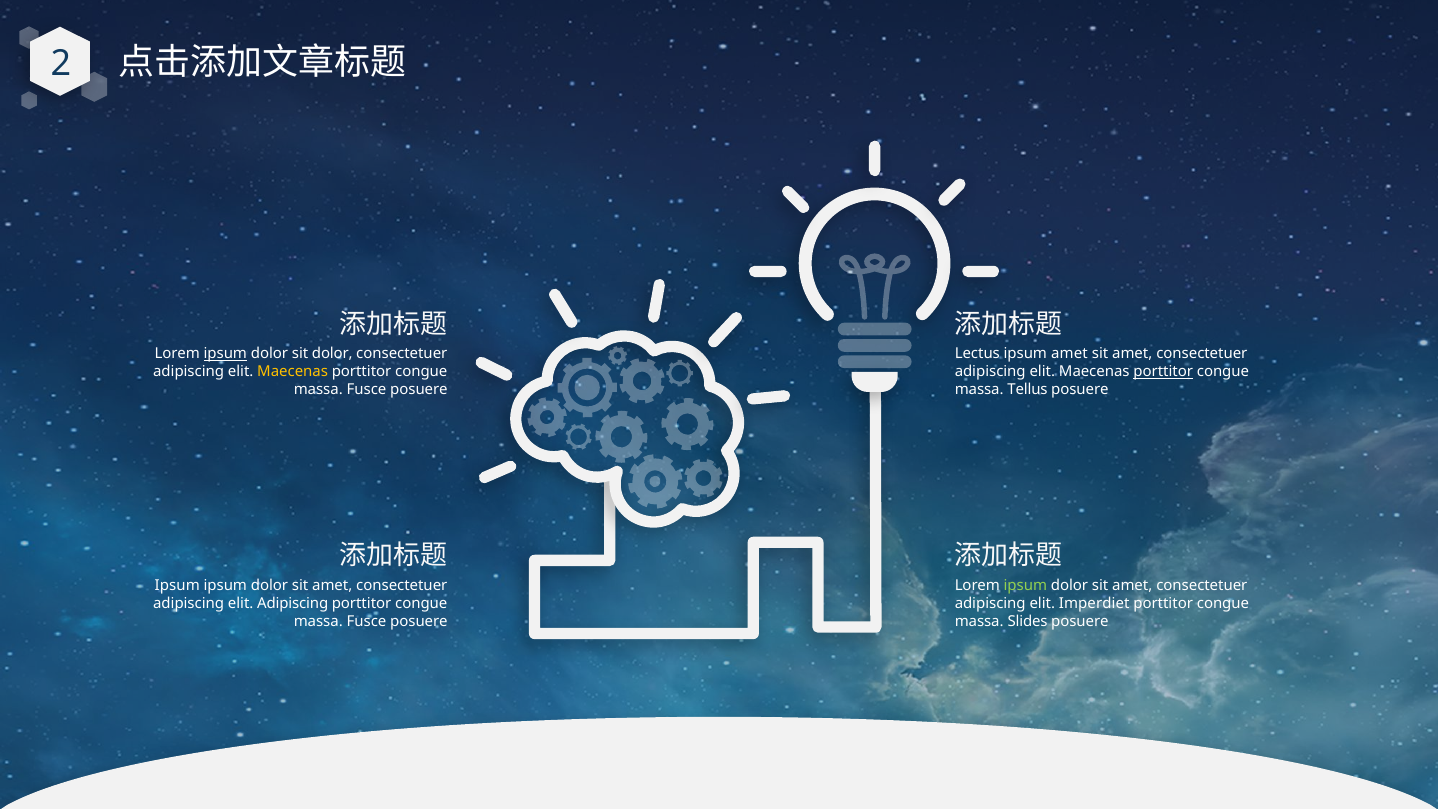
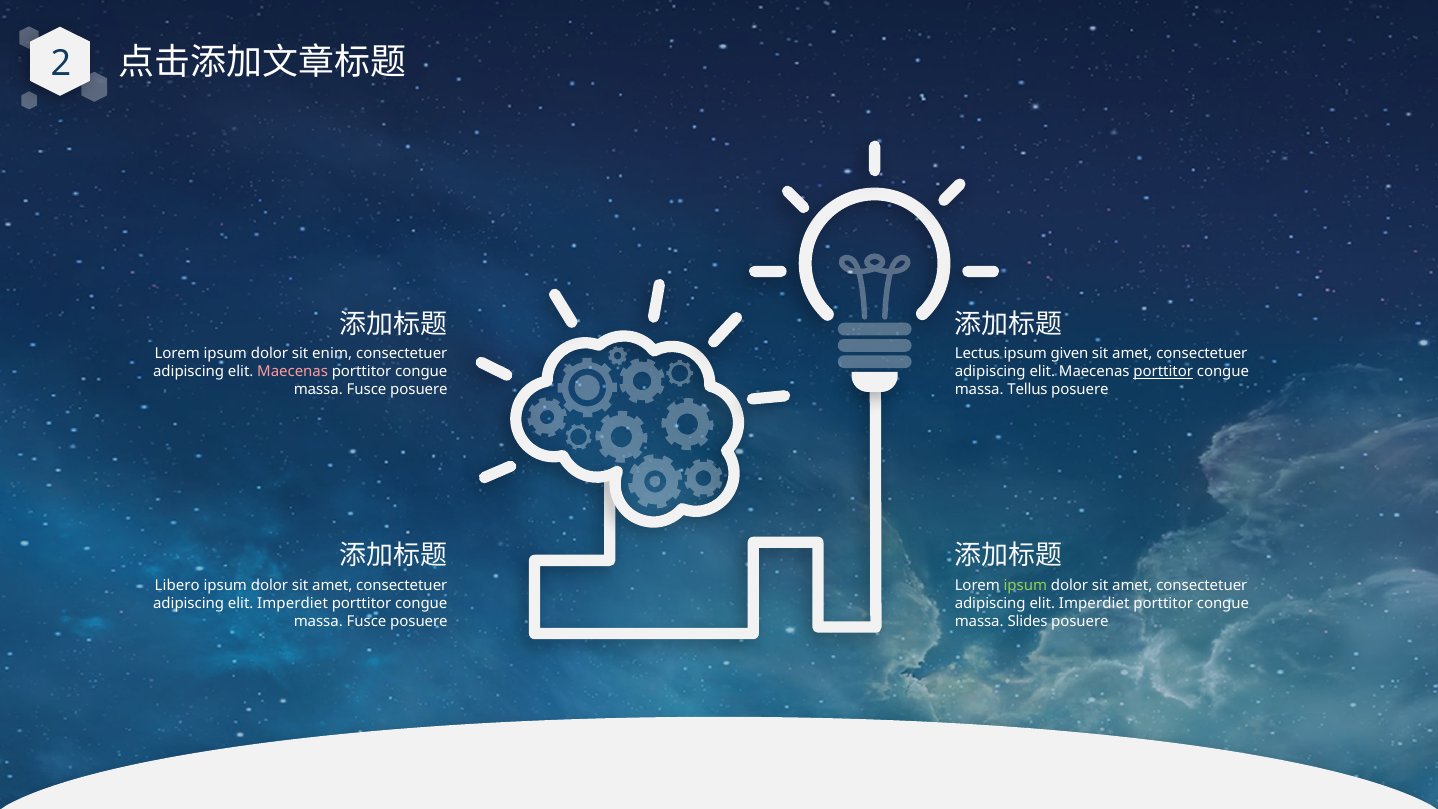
ipsum underline: present -> none (225, 354)
sit dolor: dolor -> enim (332, 354)
ipsum amet: amet -> given (1070, 354)
Maecenas colour: yellow -> pink (293, 372)
Ipsum: Ipsum -> Libero (177, 585)
Adipiscing: Adipiscing -> Imperdiet (293, 603)
